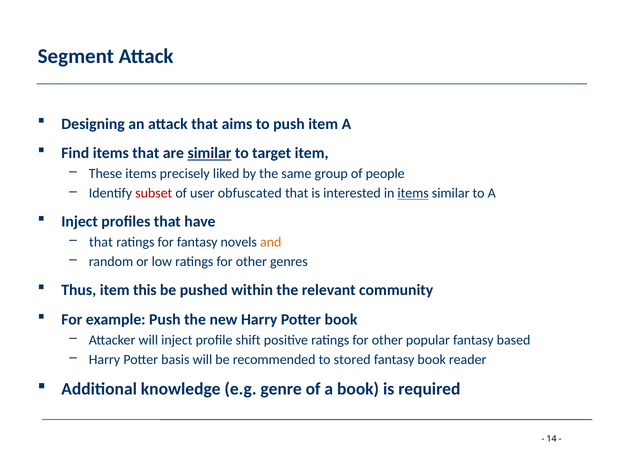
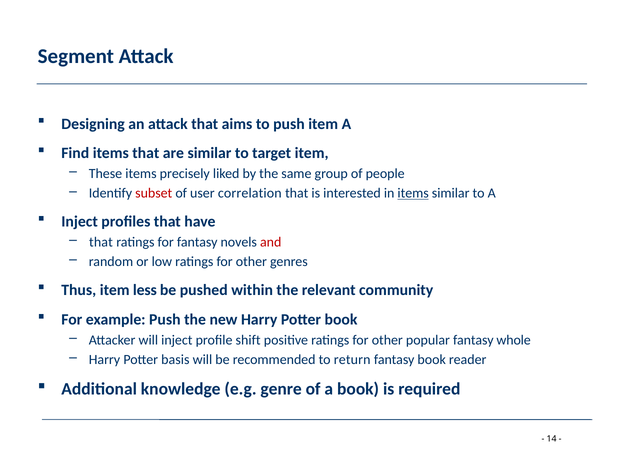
similar underline: present -> none (209, 153)
obfuscated: obfuscated -> correlation (250, 193)
and colour: orange -> red (271, 242)
this: this -> less (145, 290)
based: based -> whole (514, 340)
stored: stored -> return (352, 359)
